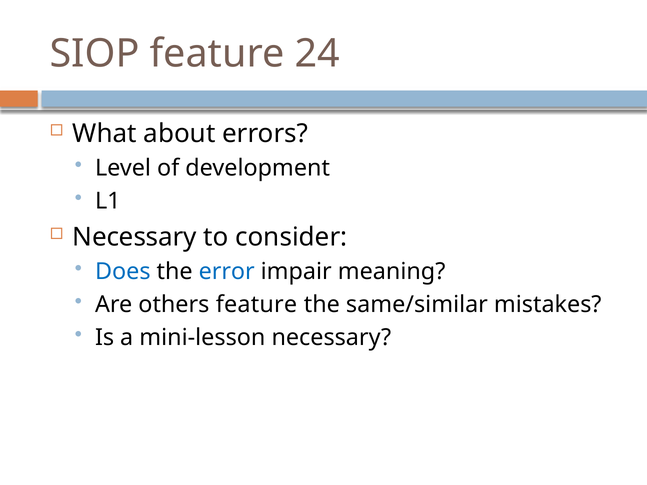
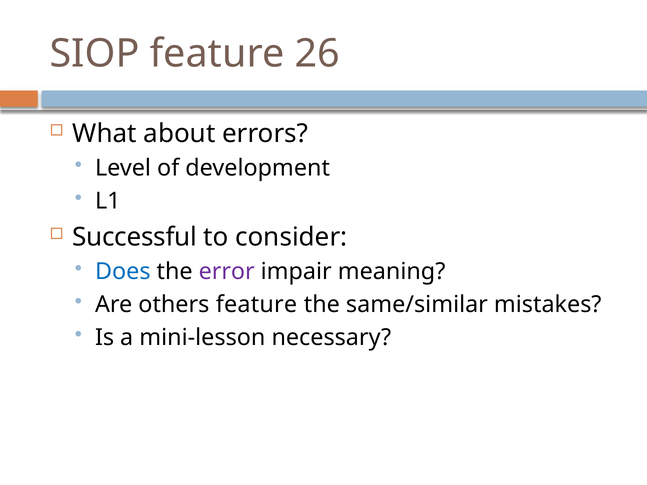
24: 24 -> 26 (317, 54)
Necessary: Necessary -> Successful (135, 237)
error colour: blue -> purple (227, 272)
